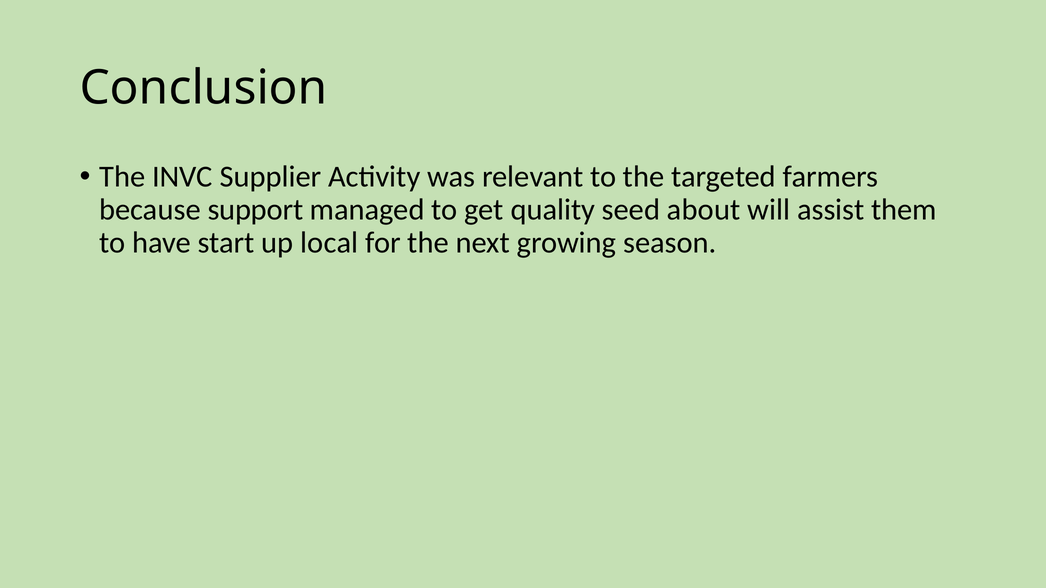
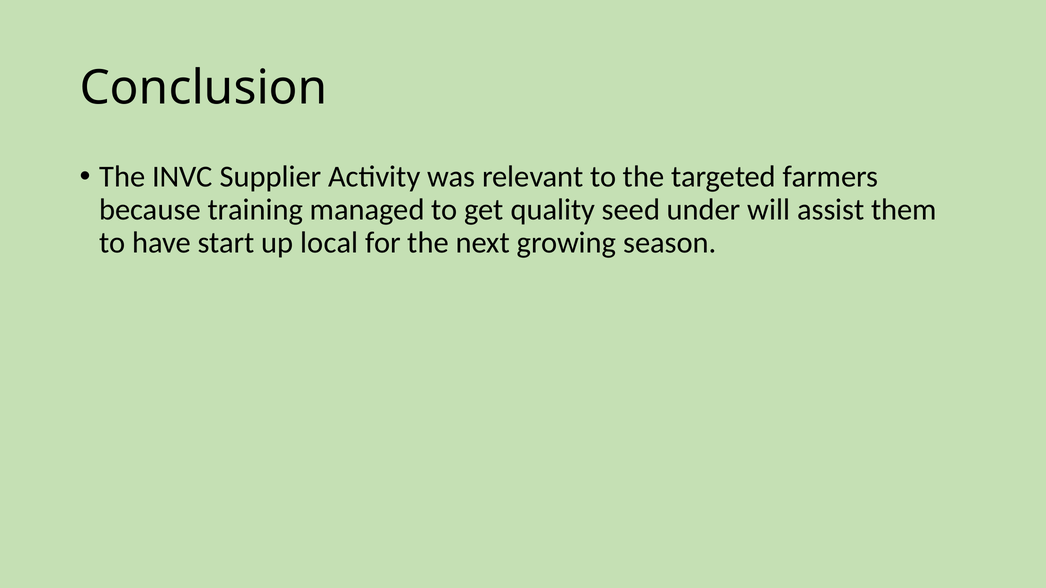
support: support -> training (255, 210)
about: about -> under (704, 210)
